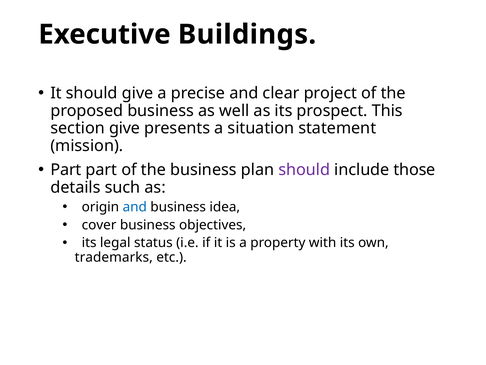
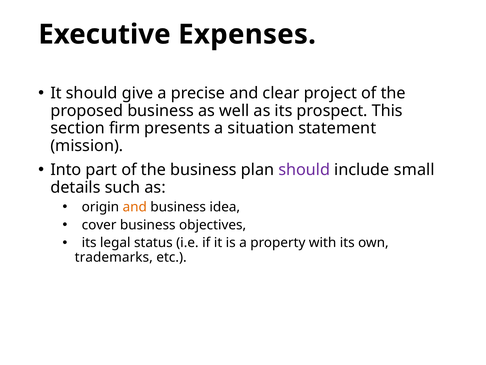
Buildings: Buildings -> Expenses (247, 34)
section give: give -> firm (125, 128)
Part: Part -> Into (66, 170)
those: those -> small (414, 170)
and colour: blue -> orange (135, 207)
